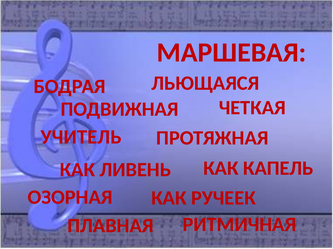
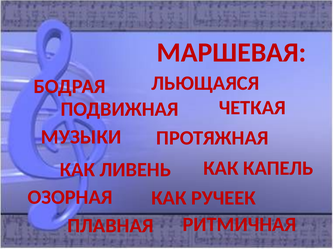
УЧИТЕЛЬ: УЧИТЕЛЬ -> МУЗЫКИ (81, 137)
